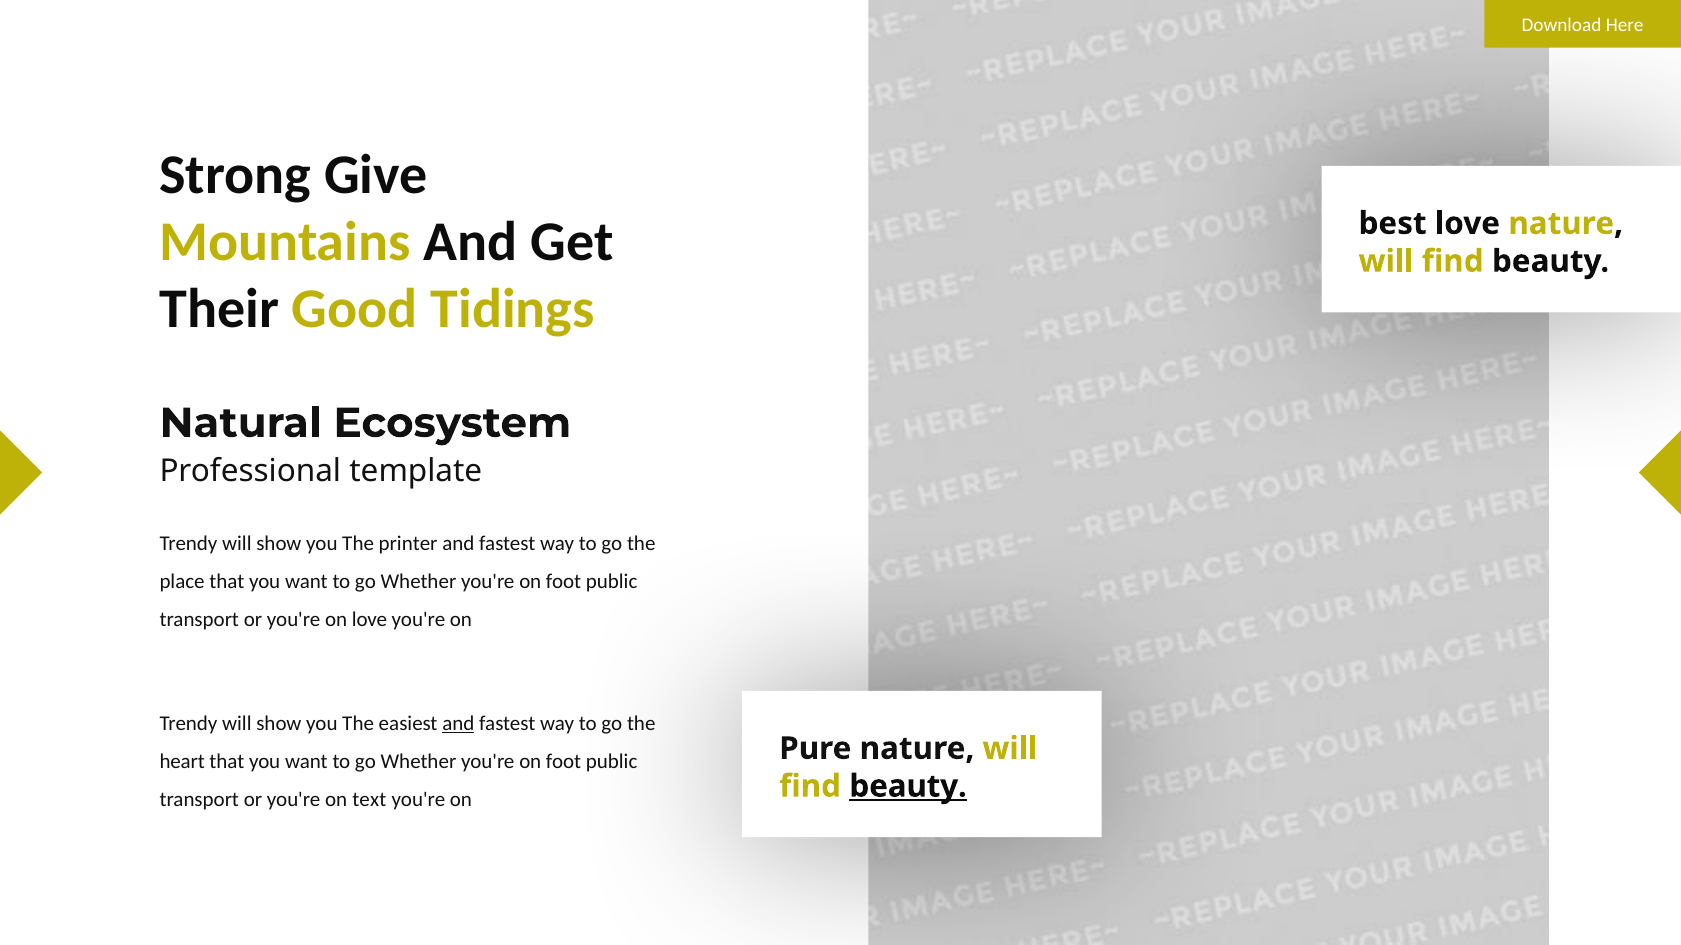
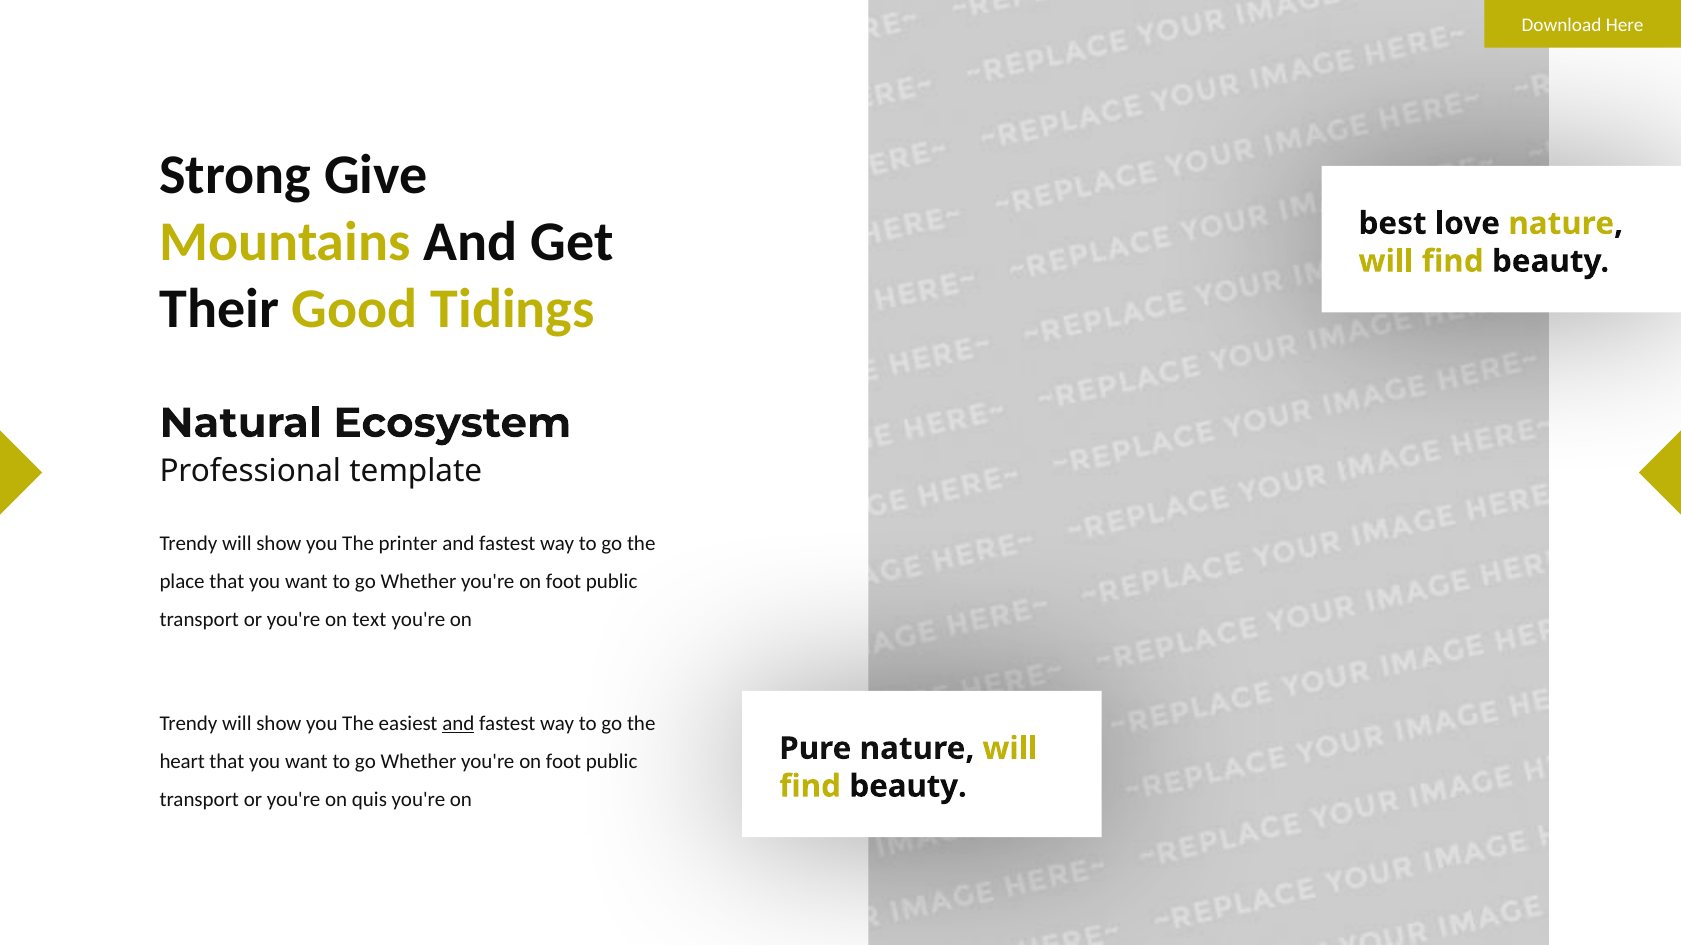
on love: love -> text (369, 620)
beauty underline: present -> none (908, 787)
text: text -> quis (369, 800)
